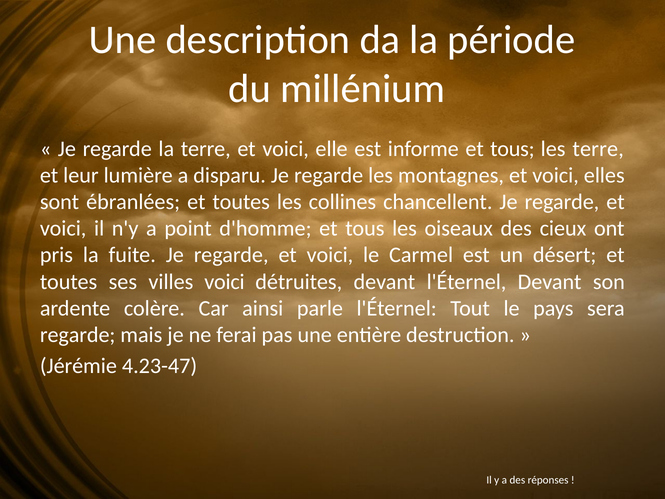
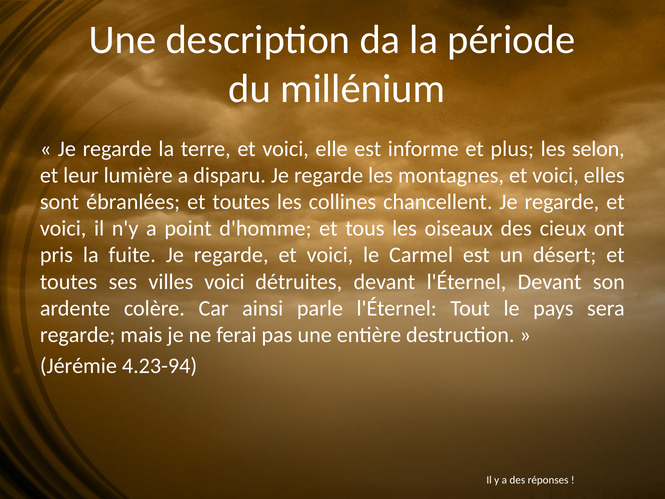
informe et tous: tous -> plus (512, 149)
les terre: terre -> selon (598, 149)
4.23-47: 4.23-47 -> 4.23-94 (160, 366)
